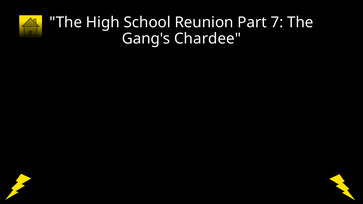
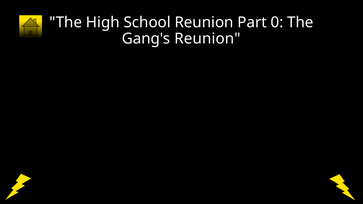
7: 7 -> 0 (277, 22)
Gang's Chardee: Chardee -> Reunion (207, 39)
